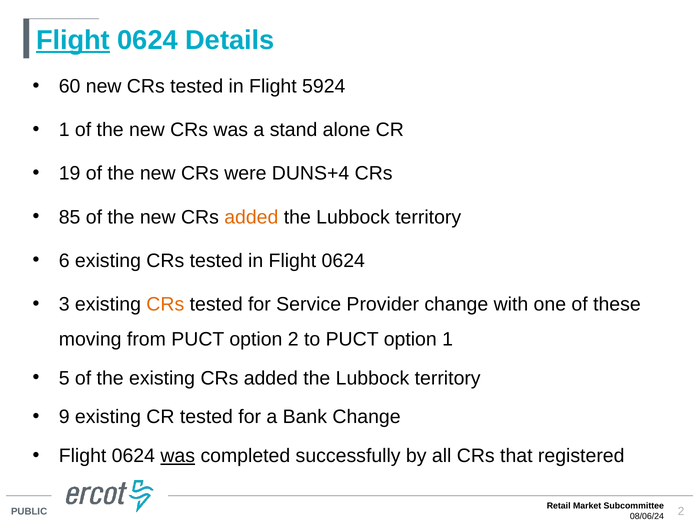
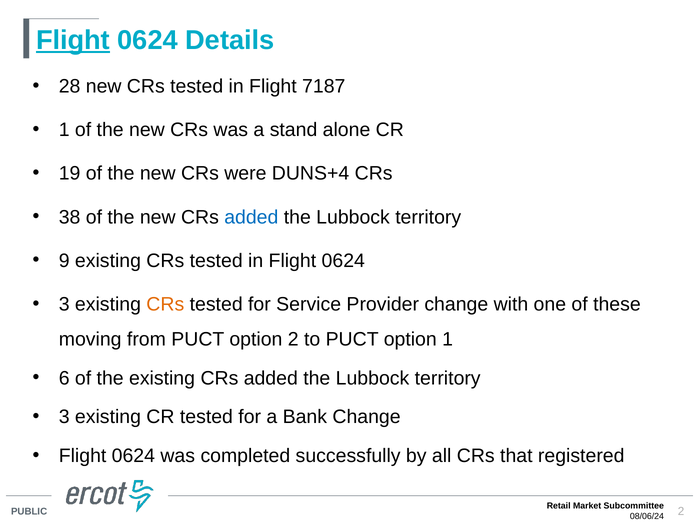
60: 60 -> 28 (70, 86)
5924: 5924 -> 7187 (324, 86)
85: 85 -> 38 (70, 217)
added colour: orange -> blue (251, 217)
6: 6 -> 9 (64, 261)
5: 5 -> 6 (64, 378)
9: 9 -> 3 (64, 417)
was underline: present -> none (178, 456)
